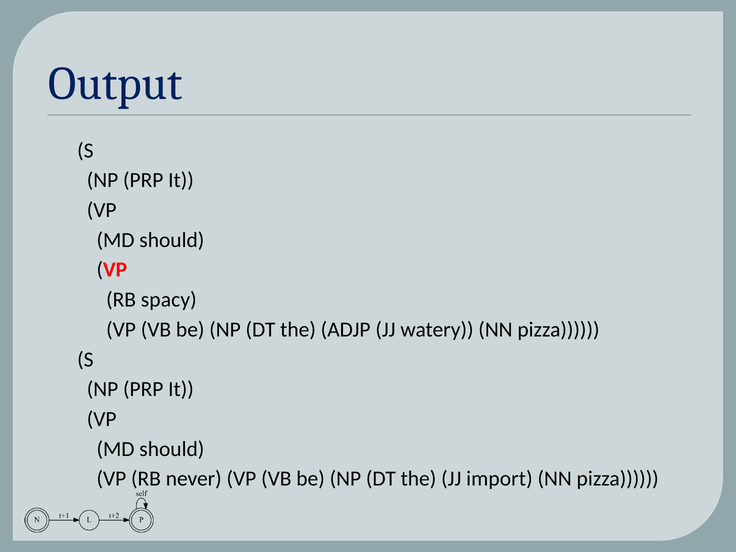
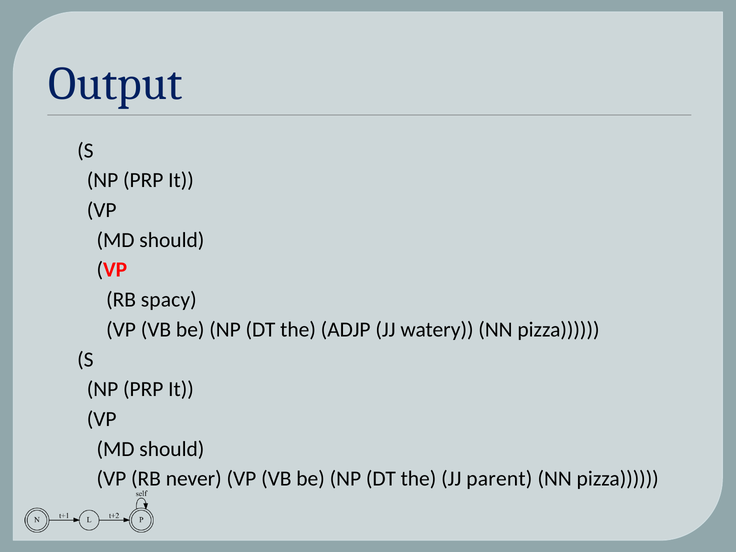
import: import -> parent (499, 479)
